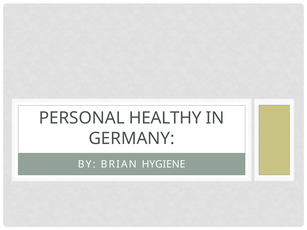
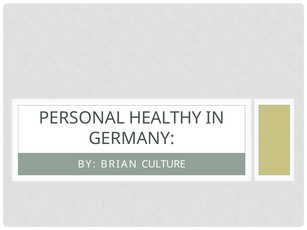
HYGIENE: HYGIENE -> CULTURE (164, 164)
